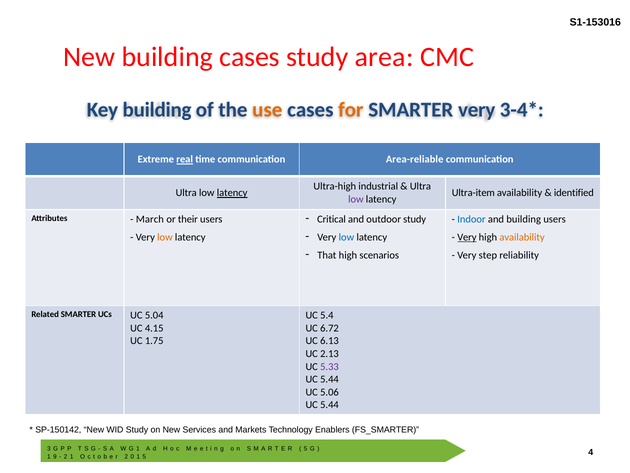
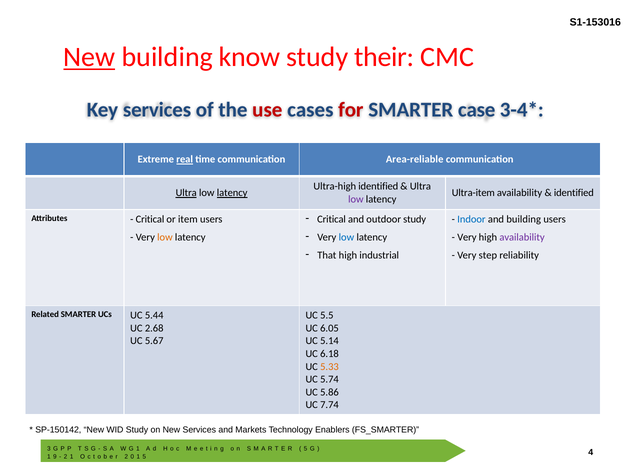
New underline: none -> present (89, 57)
building cases: cases -> know (250, 57)
area: area -> their (384, 57)
Key building: building -> services (157, 109)
use colour: orange -> red (267, 109)
for colour: orange -> red (351, 109)
SMARTER very: very -> case (477, 109)
Ultra-high industrial: industrial -> identified (378, 186)
Ultra underline: none -> present (186, 193)
March: March -> Critical (150, 219)
their: their -> item (188, 219)
Very underline: present -> none (467, 237)
availability colour: orange -> purple (522, 237)
scenarios: scenarios -> industrial (379, 255)
5.04: 5.04 -> 5.44 (154, 315)
5.4: 5.4 -> 5.5 (327, 315)
4.15: 4.15 -> 2.68 (154, 328)
6.72: 6.72 -> 6.05 (329, 328)
1.75: 1.75 -> 5.67 (154, 341)
6.13: 6.13 -> 5.14 (329, 341)
2.13: 2.13 -> 6.18 (329, 353)
5.33 colour: purple -> orange (329, 366)
5.44: 5.44 -> 5.74 (329, 379)
5.06: 5.06 -> 5.86 (329, 392)
5.44: 5.44 -> 7.74 (329, 405)
